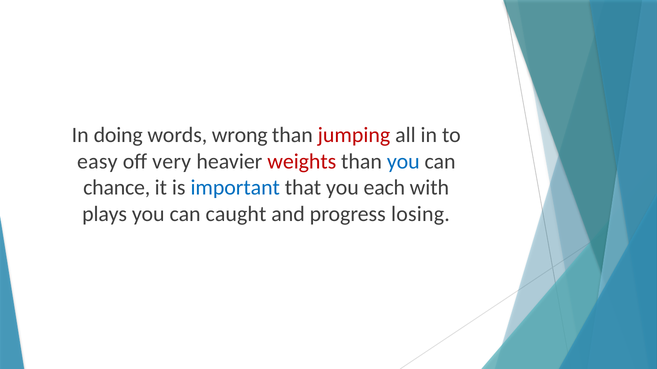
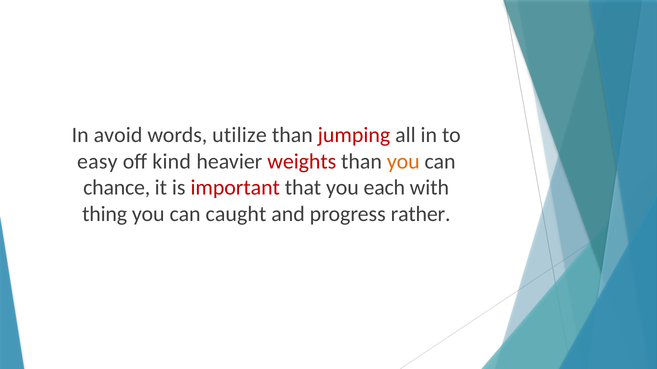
doing: doing -> avoid (118, 135)
wrong: wrong -> utilize (240, 135)
very: very -> kind (172, 162)
you colour: blue -> orange (403, 162)
important colour: blue -> red (235, 188)
plays: plays -> thing (105, 214)
losing: losing -> rather (421, 214)
